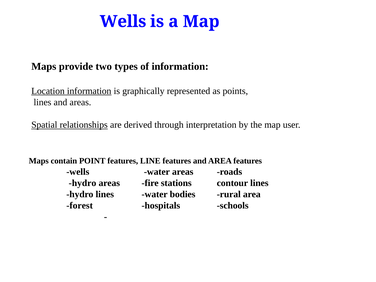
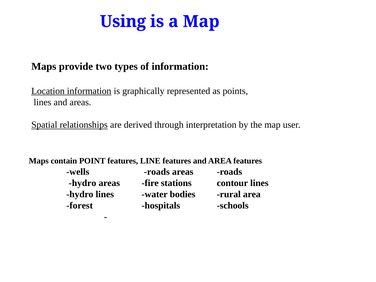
Wells: Wells -> Using (123, 22)
wells water: water -> roads (157, 172)
